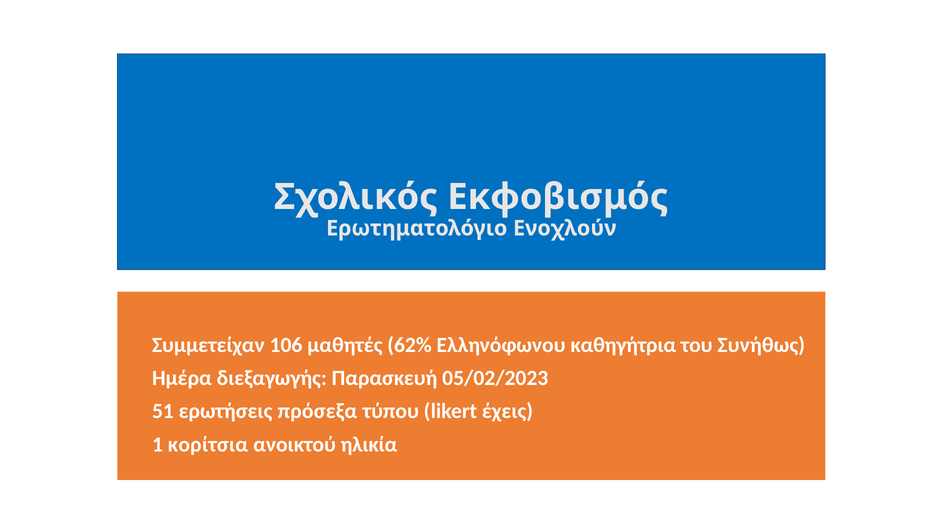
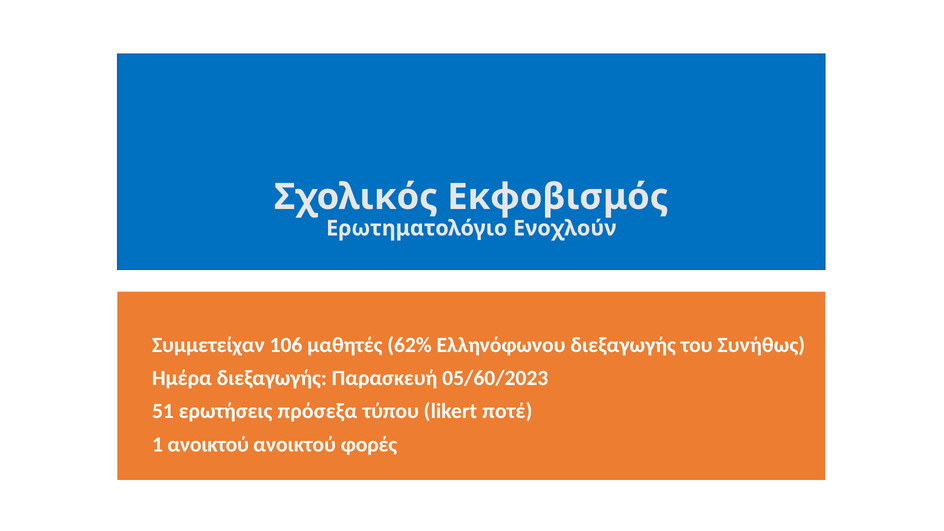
Ελληνόφωνου καθηγήτρια: καθηγήτρια -> διεξαγωγής (623, 345)
05/02/2023: 05/02/2023 -> 05/60/2023 (495, 378)
έχεις: έχεις -> ποτέ (507, 411)
1 κορίτσια: κορίτσια -> ανοικτού (208, 444)
ηλικία: ηλικία -> φορές (369, 444)
